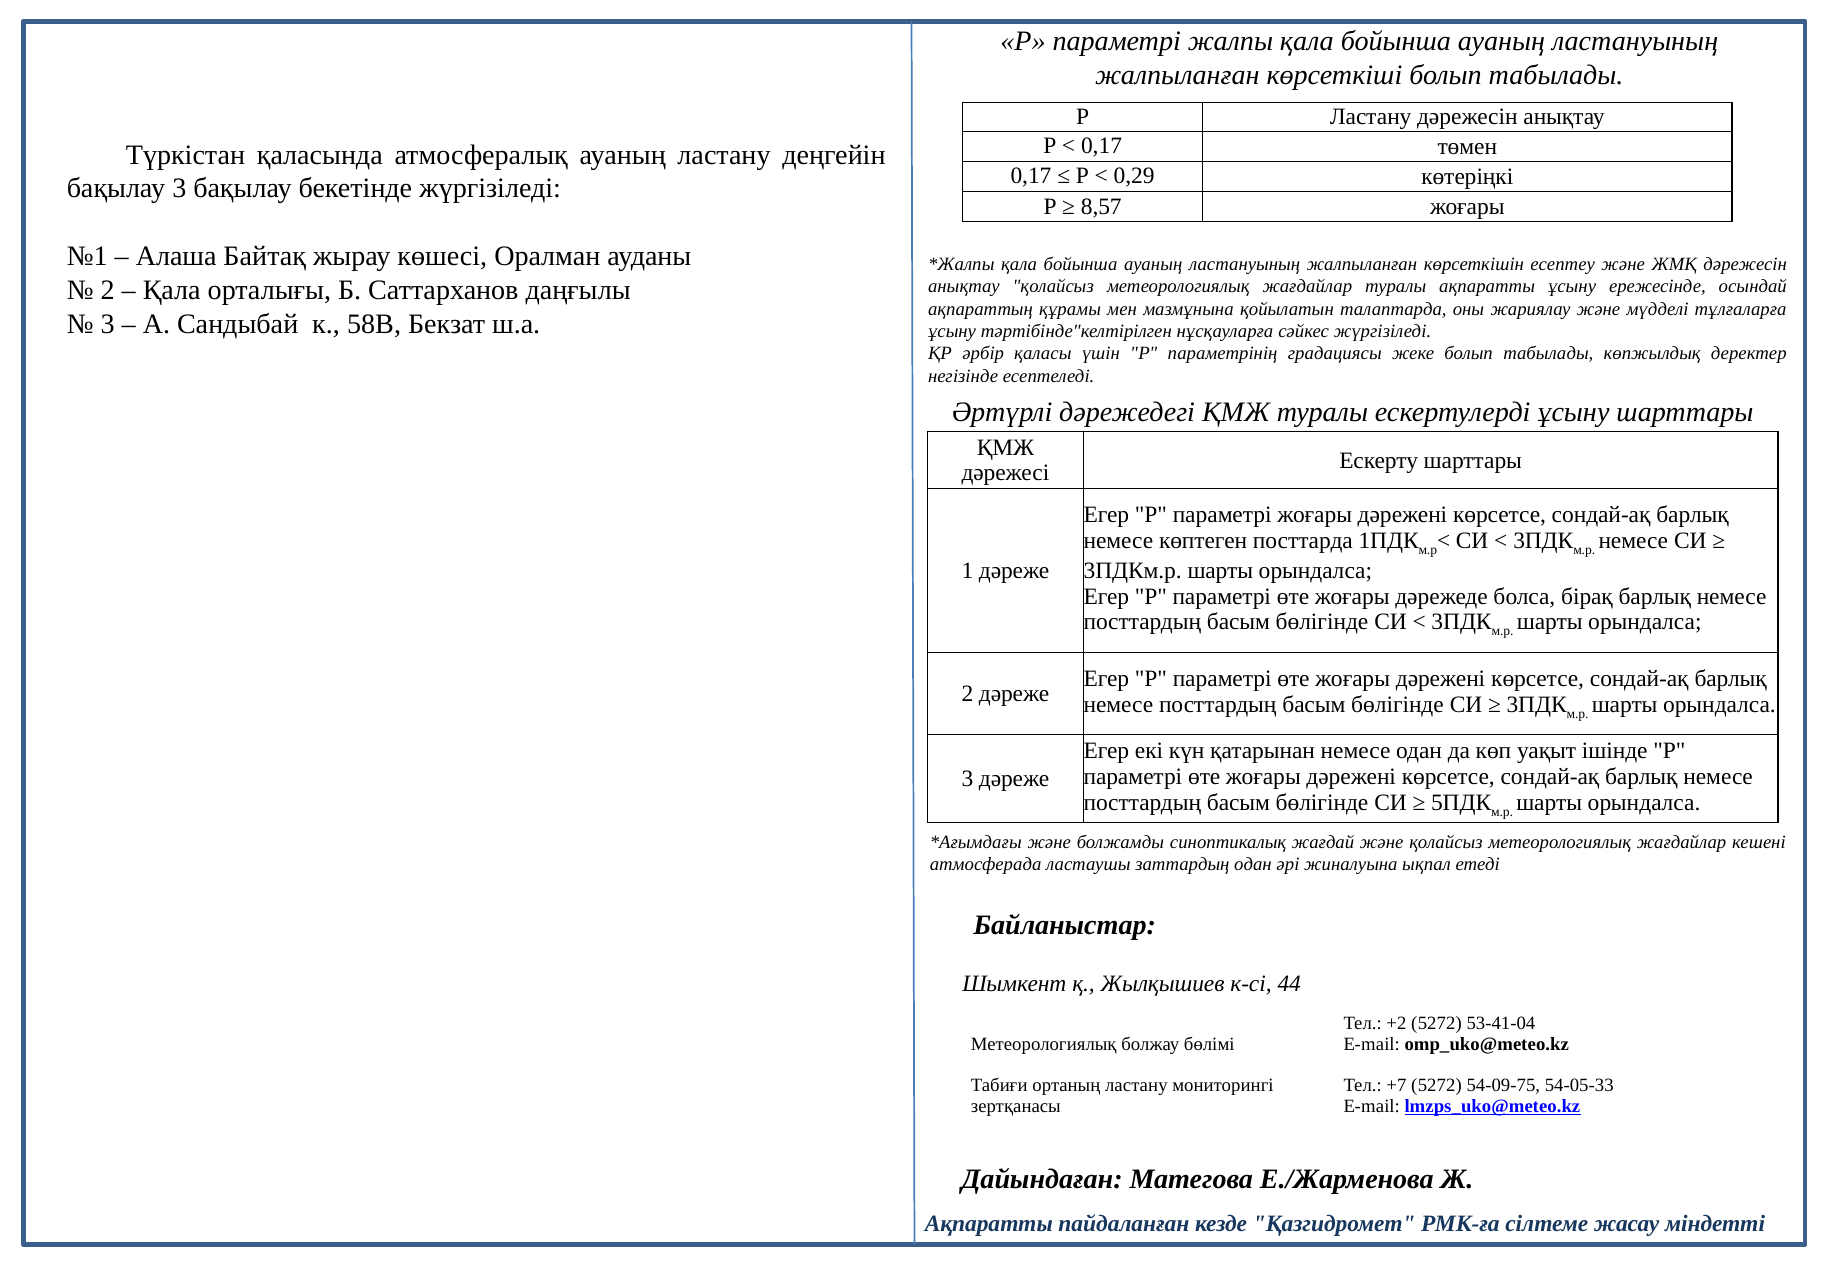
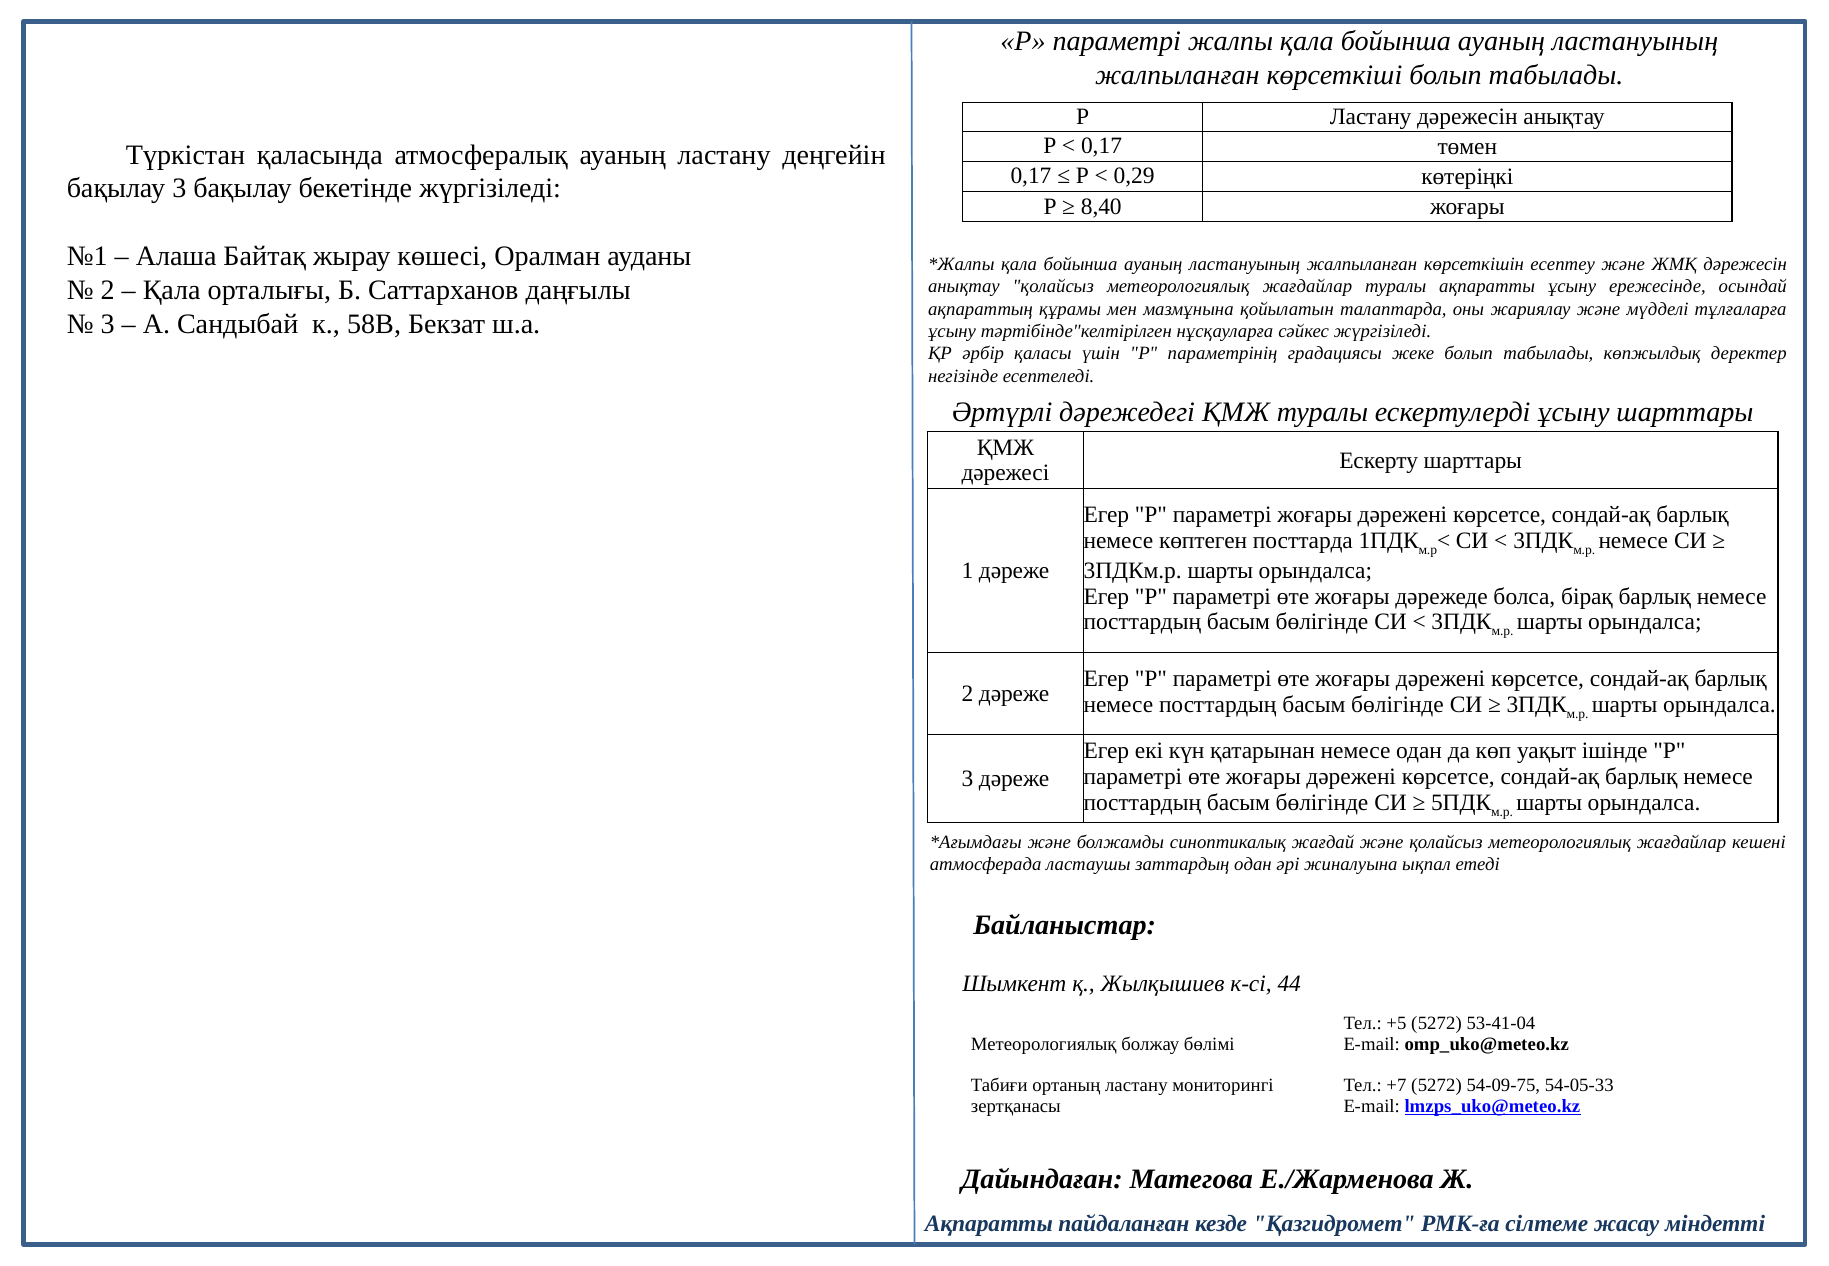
8,57: 8,57 -> 8,40 (1101, 206)
+2: +2 -> +5 (1396, 1023)
